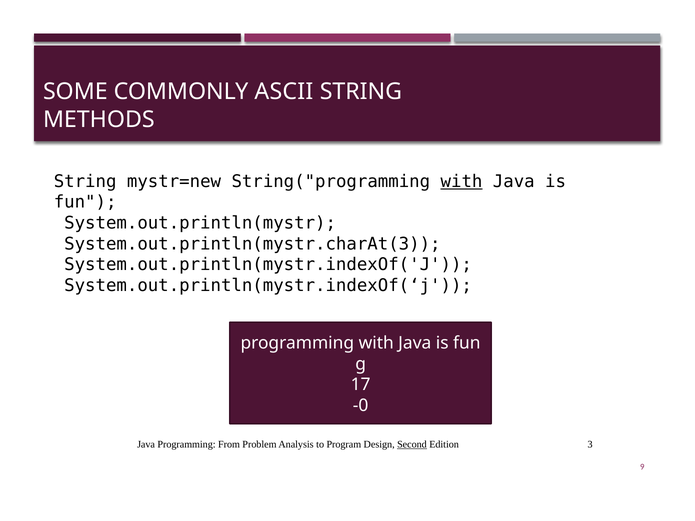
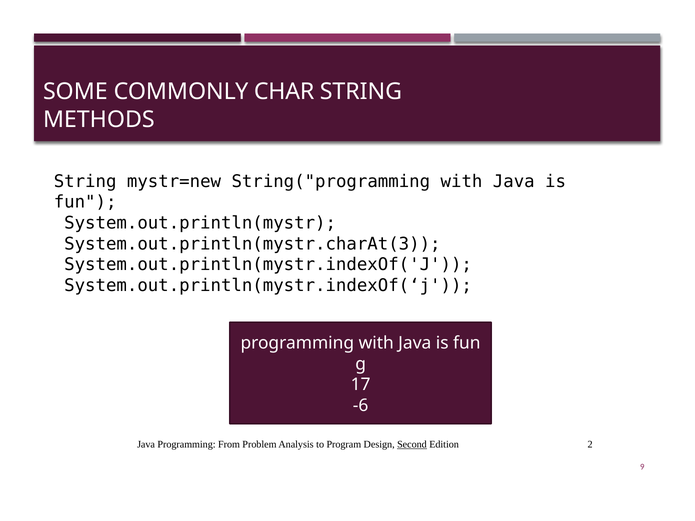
ASCII: ASCII -> CHAR (284, 92)
with underline: present -> none (462, 181)
-0: -0 -> -6 (361, 406)
3: 3 -> 2 (590, 445)
